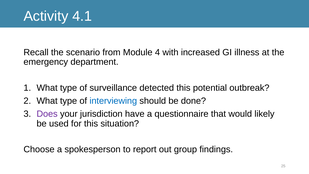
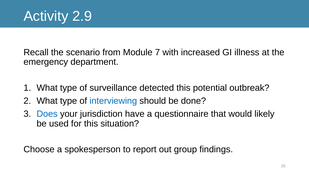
4.1: 4.1 -> 2.9 (82, 16)
4: 4 -> 7 (157, 52)
Does colour: purple -> blue (47, 114)
